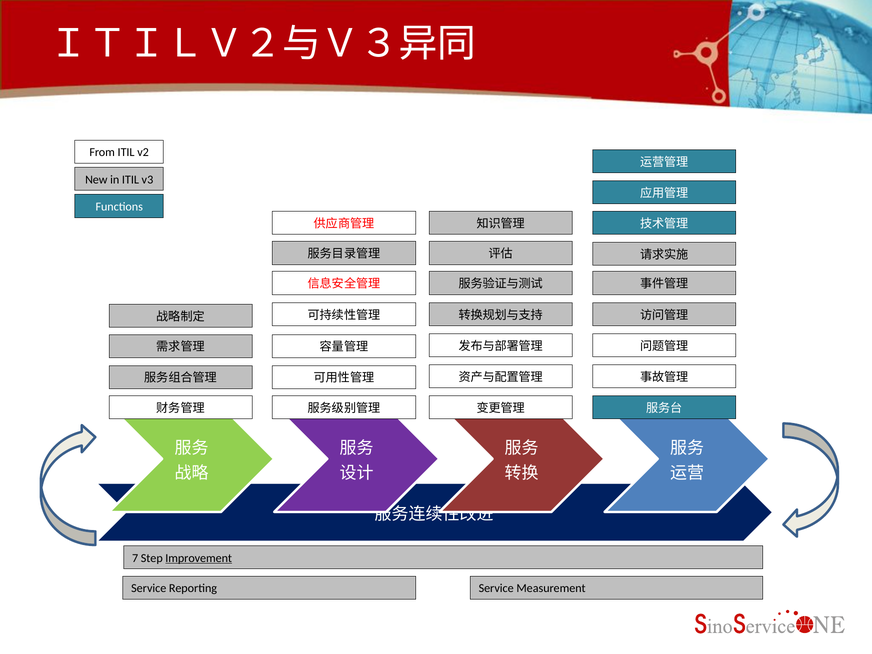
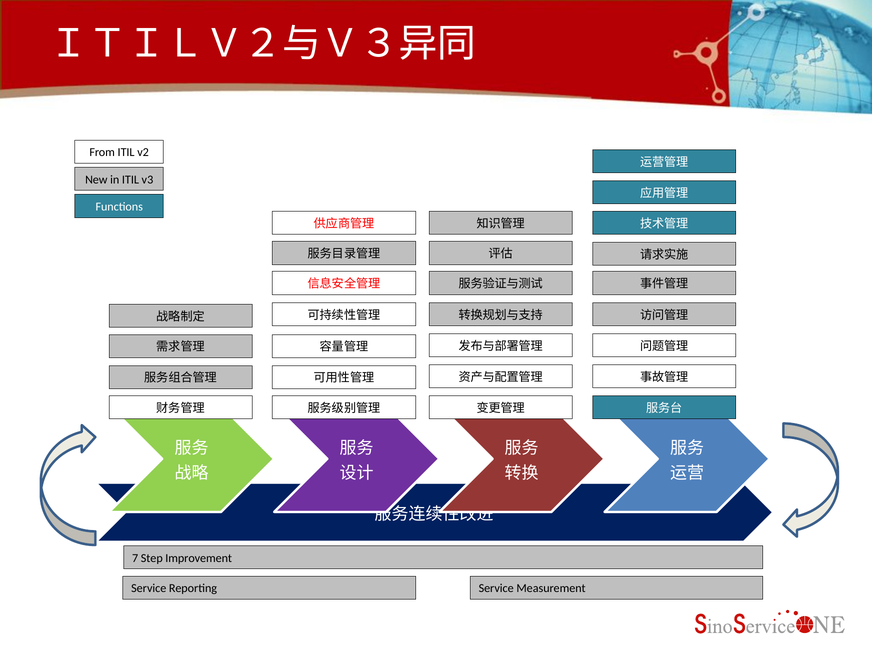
Improvement underline: present -> none (199, 558)
